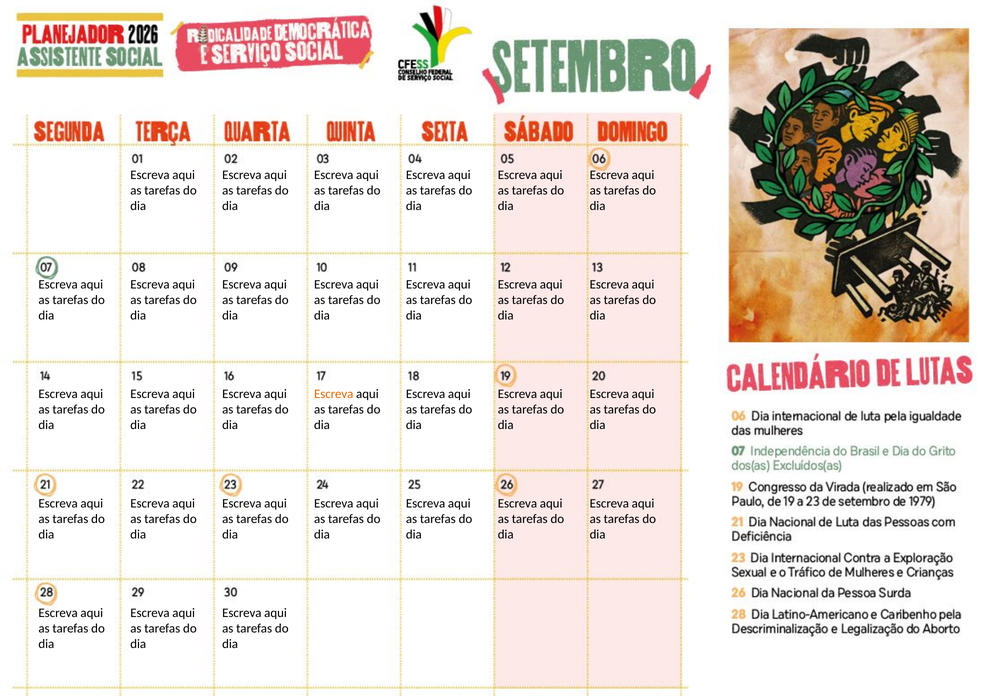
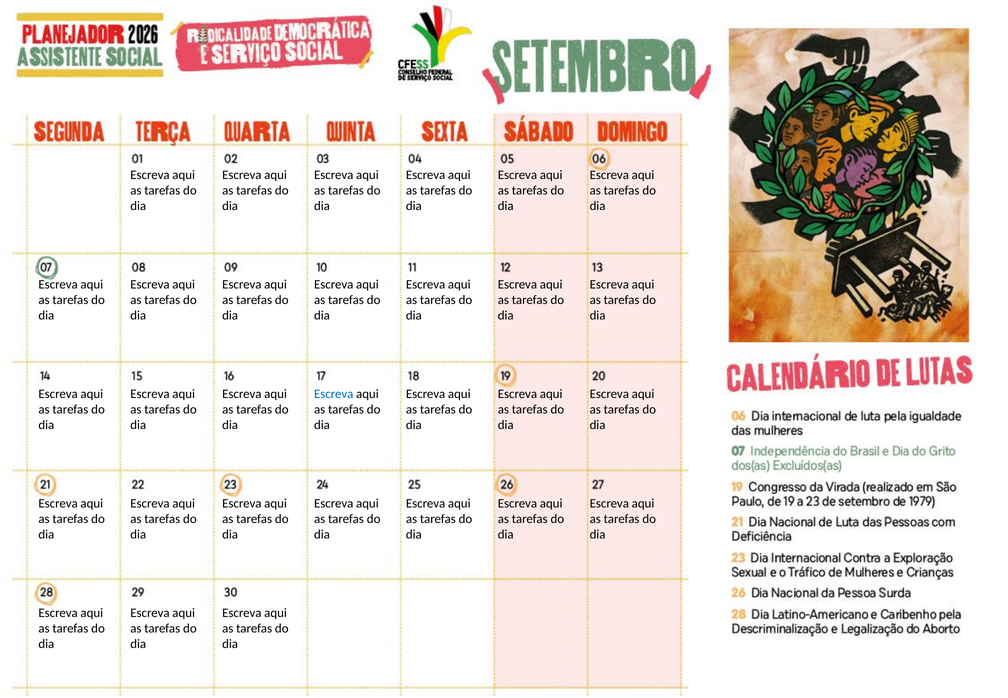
Escreva colour: orange -> blue (334, 394)
